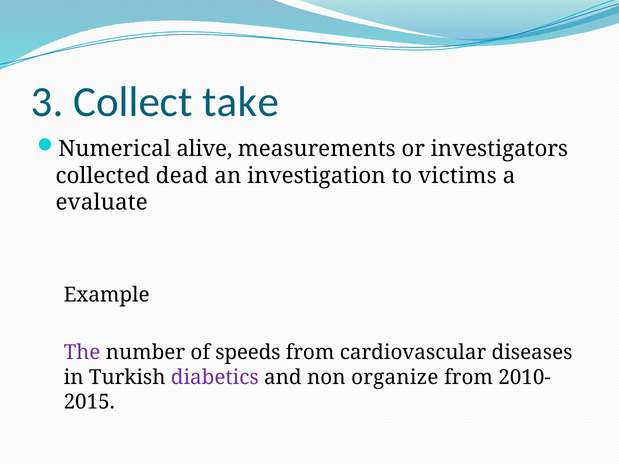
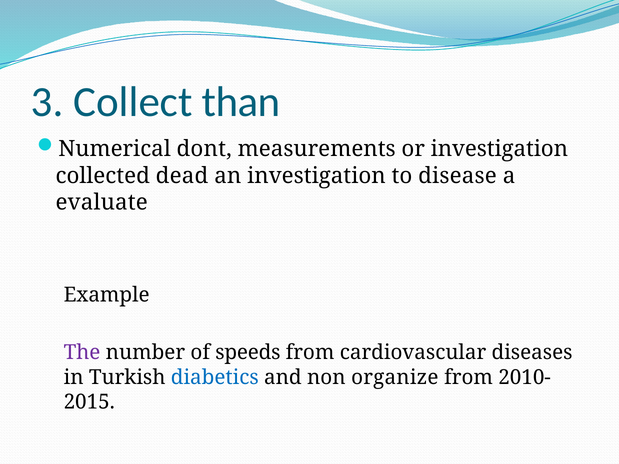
take: take -> than (241, 102)
alive: alive -> dont (204, 149)
or investigators: investigators -> investigation (499, 149)
victims: victims -> disease (457, 176)
diabetics colour: purple -> blue (215, 377)
